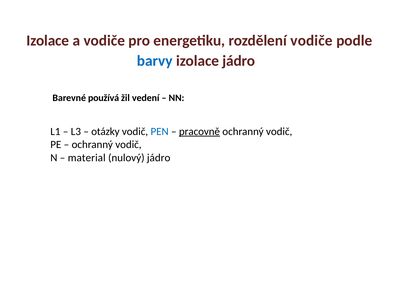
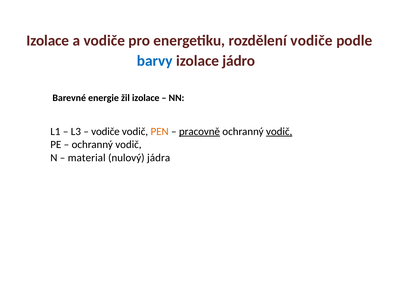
používá: používá -> energie (103, 98)
žil vedení: vedení -> izolace (146, 98)
otázky: otázky -> vodiče (105, 131)
PEN colour: blue -> orange (160, 131)
vodič underline: none -> present (279, 131)
nulový jádro: jádro -> jádra (159, 158)
